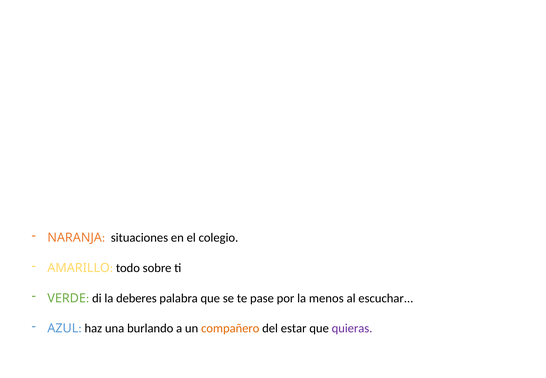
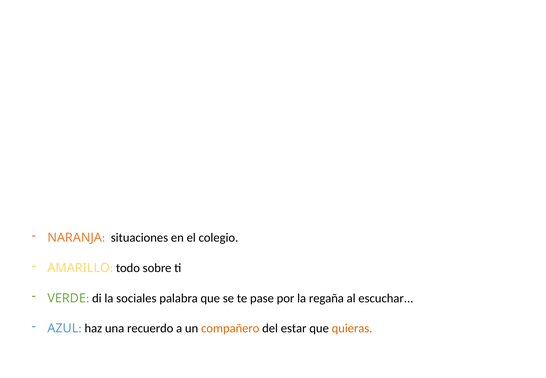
deberes: deberes -> sociales (136, 298)
menos: menos -> regaña (326, 298)
burlando: burlando -> recuerdo (150, 328)
quieras colour: purple -> orange (352, 328)
